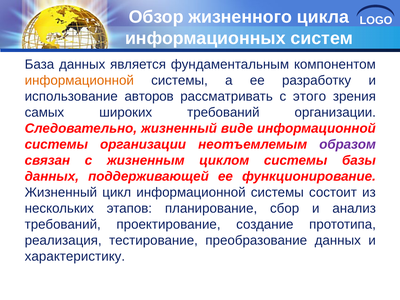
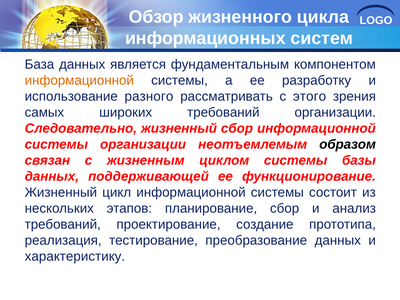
авторов: авторов -> разного (149, 96)
жизненный виде: виде -> сбор (237, 128)
образом colour: purple -> black (348, 144)
